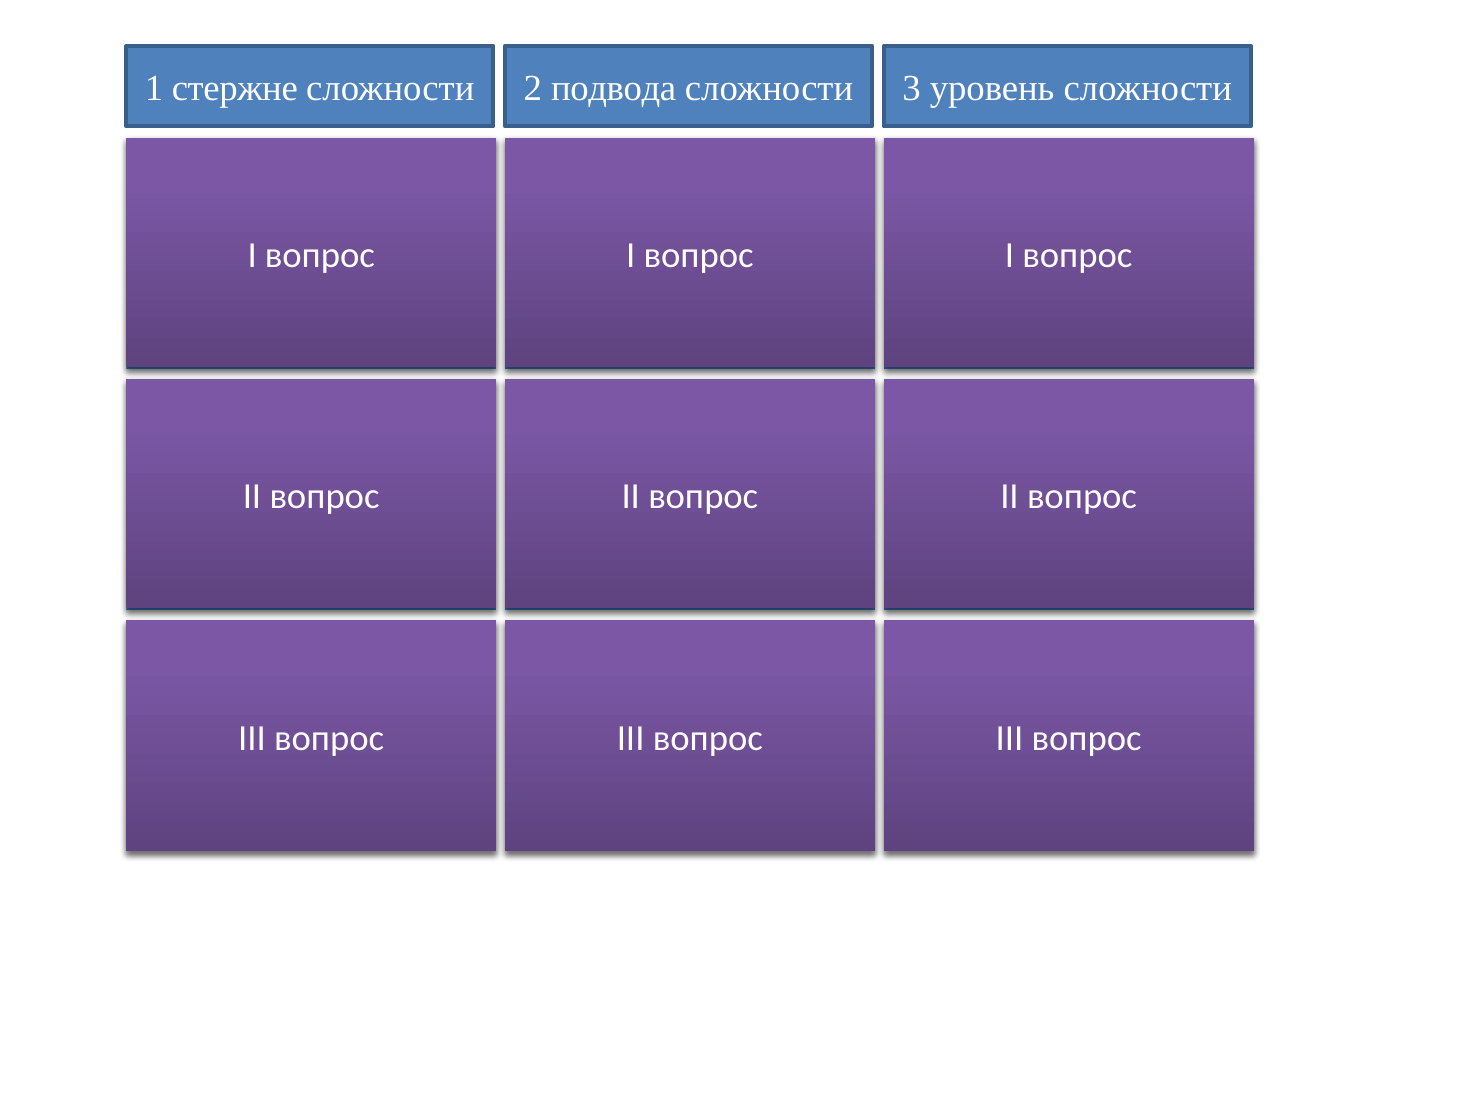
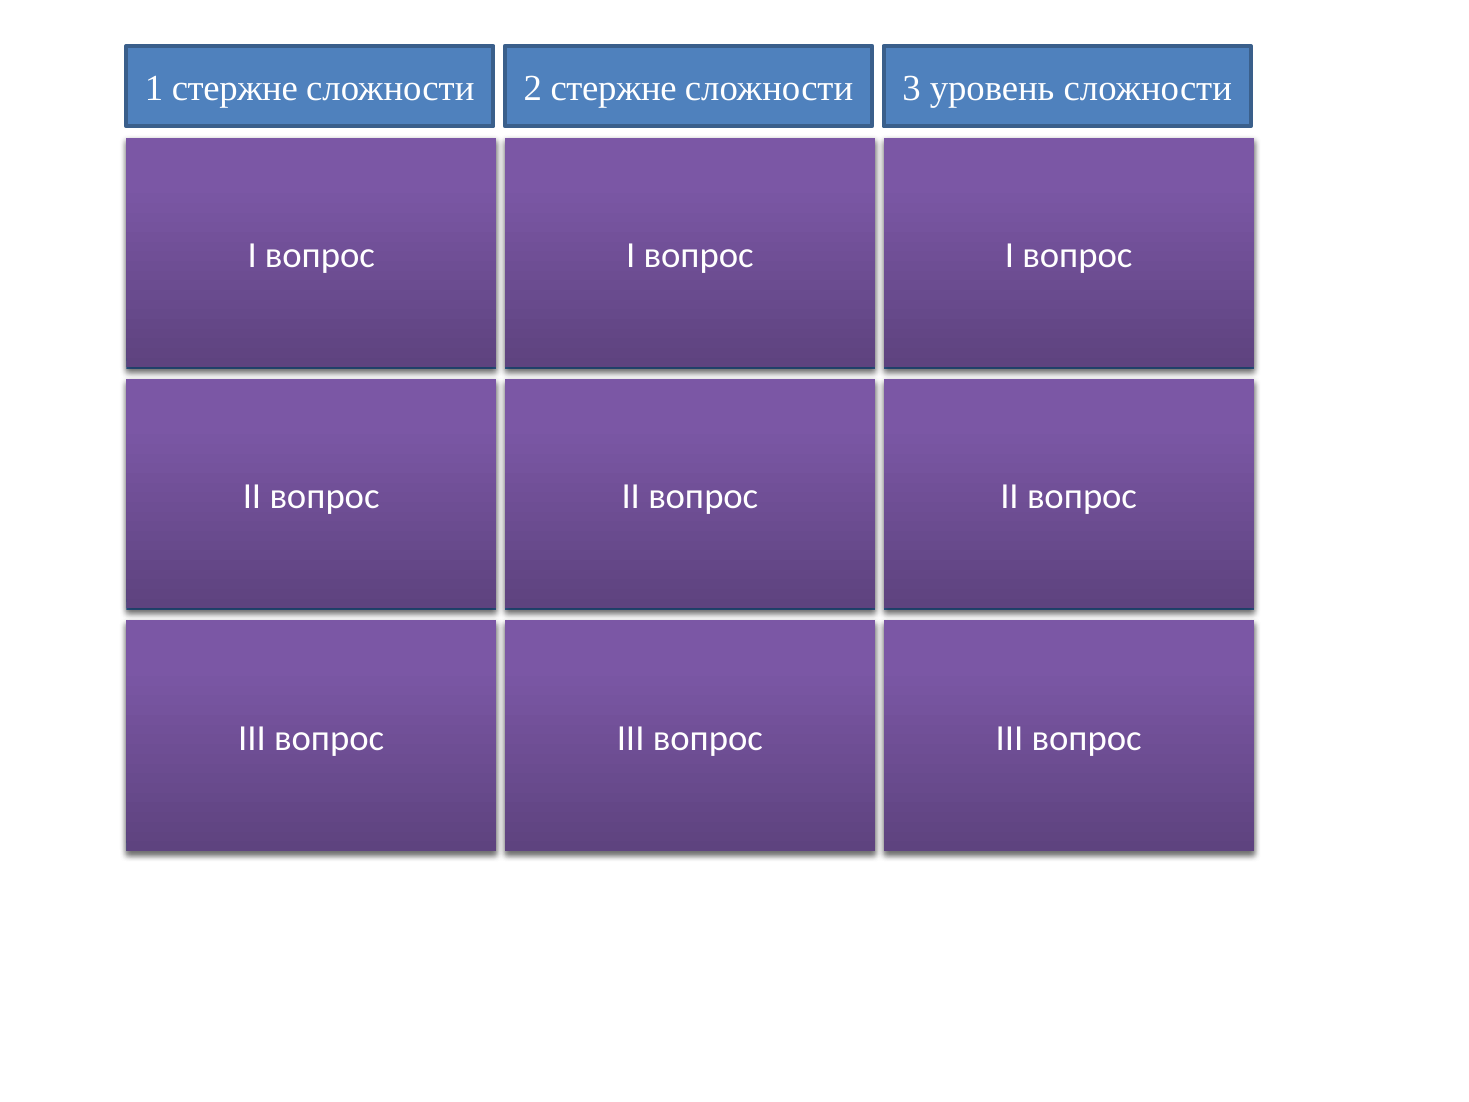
2 подвода: подвода -> стержне (614, 89)
